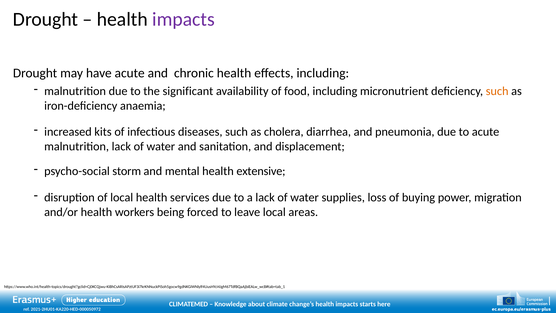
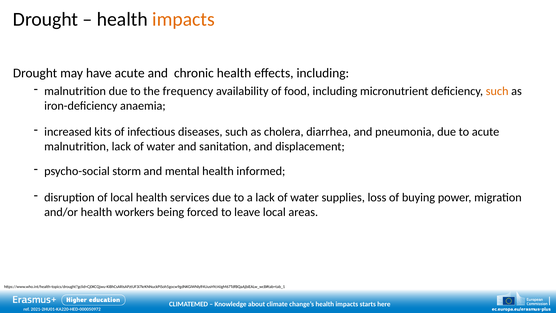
impacts colour: purple -> orange (183, 19)
significant: significant -> frequency (188, 91)
extensive: extensive -> informed (261, 171)
